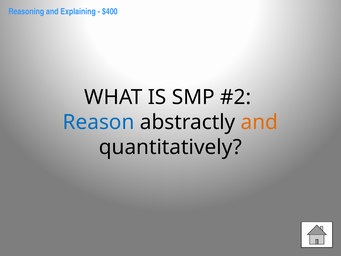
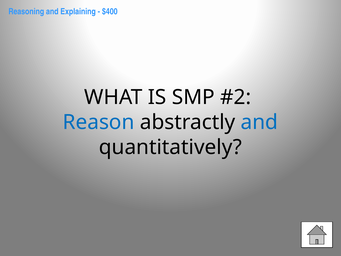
and colour: orange -> blue (259, 122)
